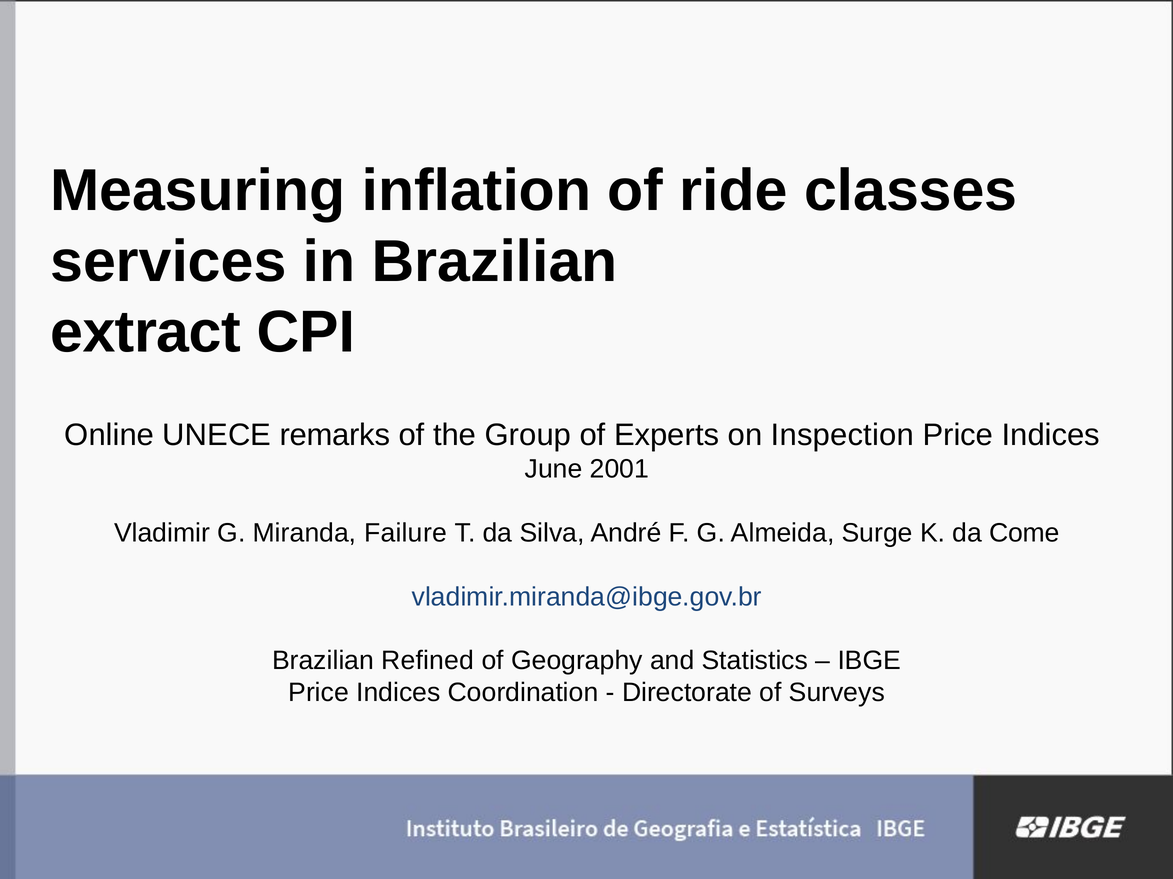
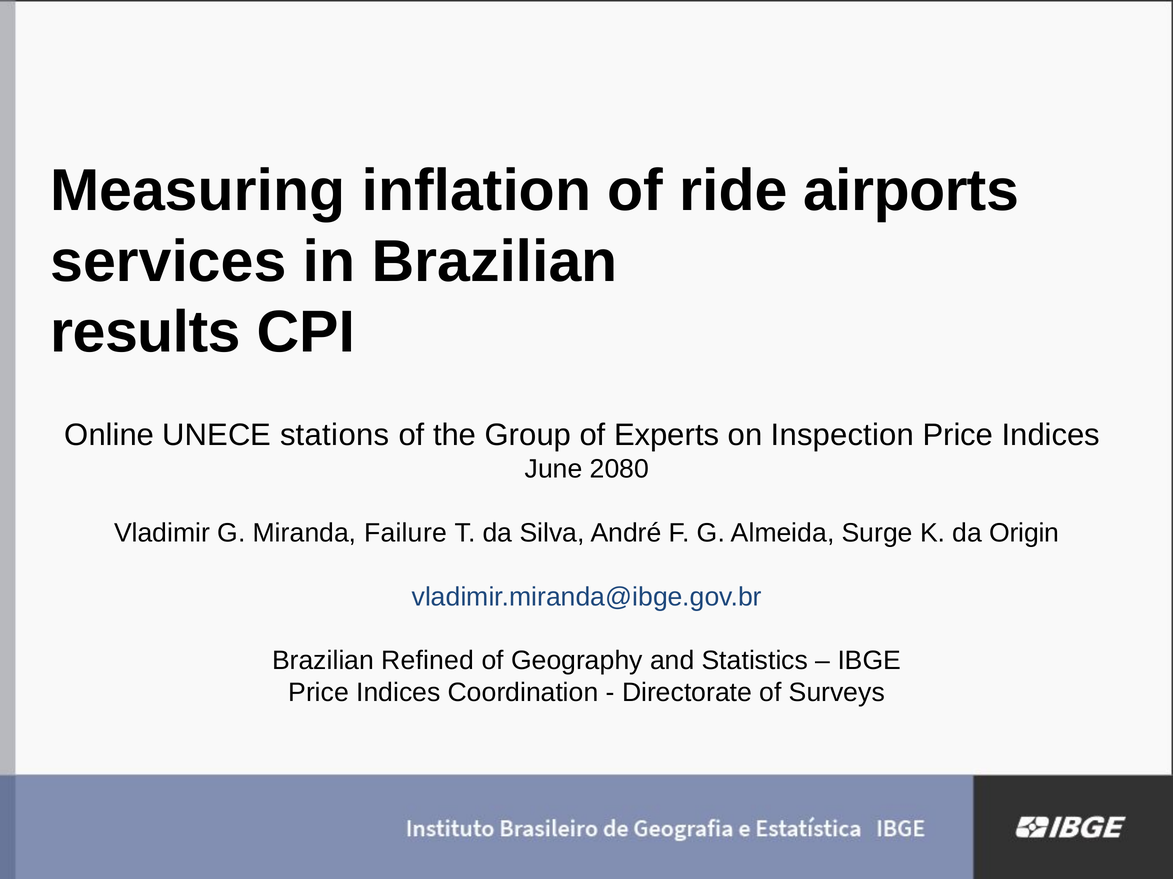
classes: classes -> airports (911, 191)
extract: extract -> results (146, 333)
remarks: remarks -> stations (335, 435)
2001: 2001 -> 2080 (619, 470)
Come: Come -> Origin (1024, 533)
